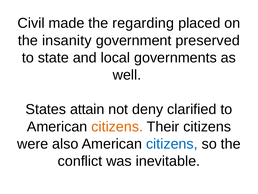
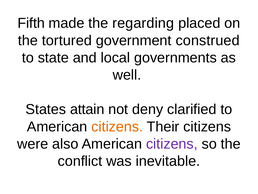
Civil: Civil -> Fifth (31, 23)
insanity: insanity -> tortured (67, 40)
preserved: preserved -> construed (208, 40)
citizens colour: blue -> purple (172, 144)
